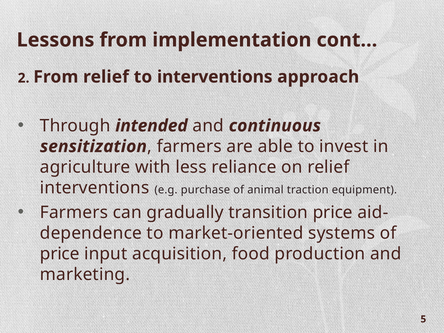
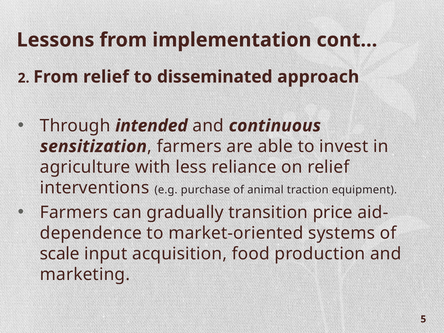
to interventions: interventions -> disseminated (215, 77)
price: price -> scale (60, 254)
